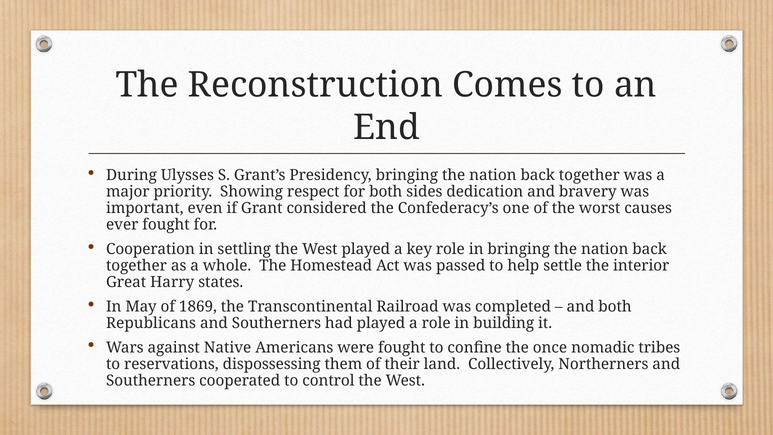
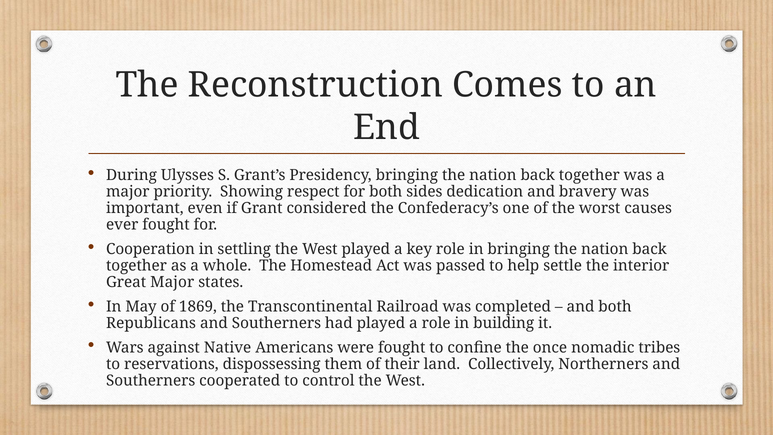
Great Harry: Harry -> Major (172, 282)
